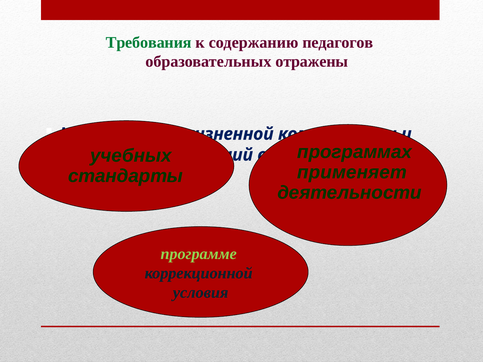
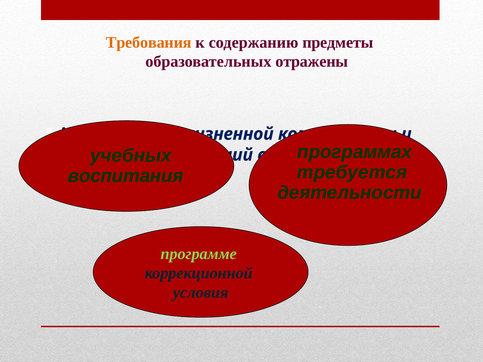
Требования colour: green -> orange (149, 42)
педагогов: педагогов -> предметы (338, 42)
применяет: применяет -> требуется (352, 172)
стандарты: стандарты -> воспитания (126, 176)
